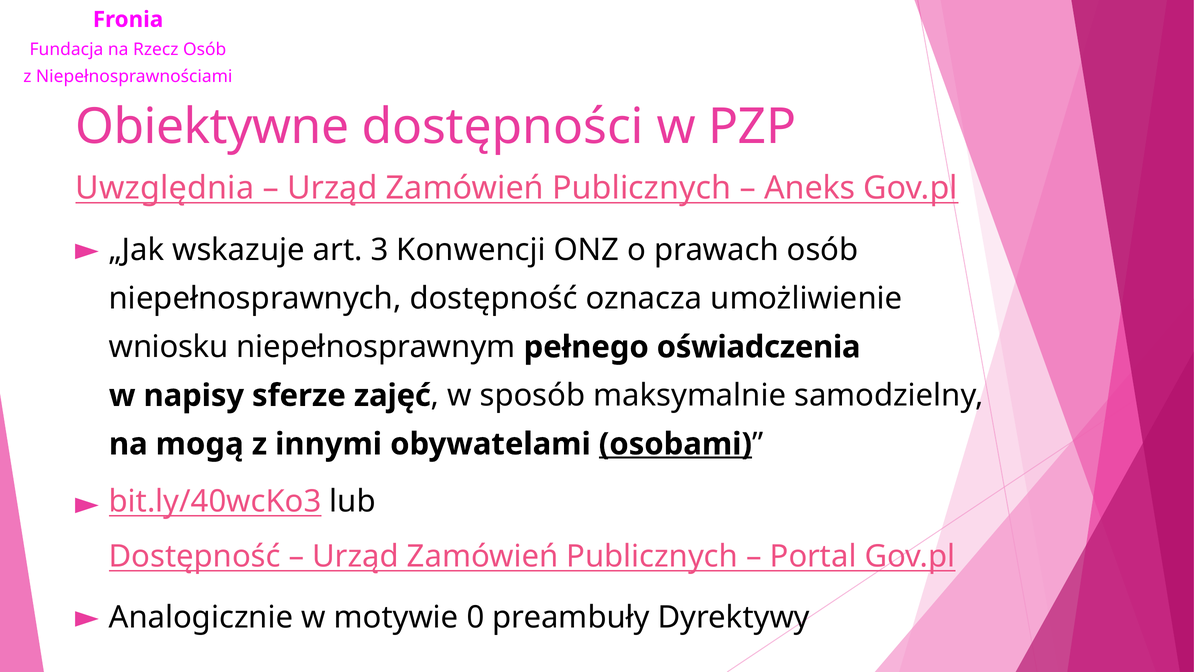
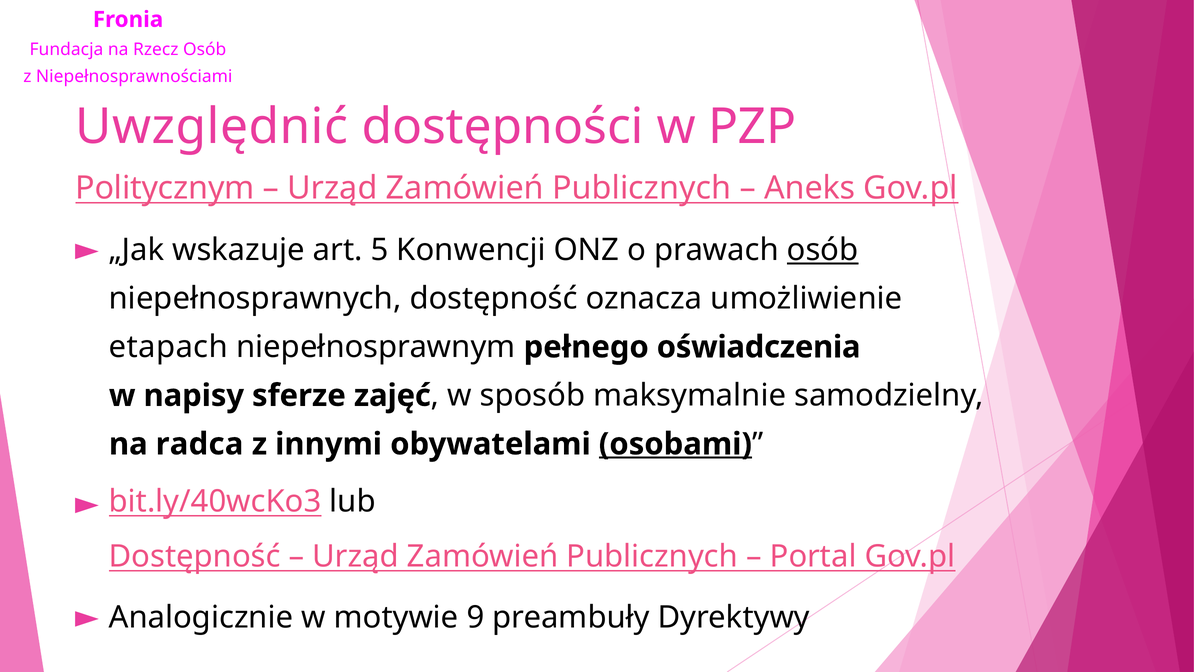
Obiektywne: Obiektywne -> Uwzględnić (212, 127)
Uwzględnia: Uwzględnia -> Politycznym (165, 188)
3: 3 -> 5 (380, 250)
osób underline: none -> present (823, 250)
wniosku: wniosku -> etapach (168, 347)
mogą: mogą -> radca (200, 444)
0: 0 -> 9 (475, 617)
